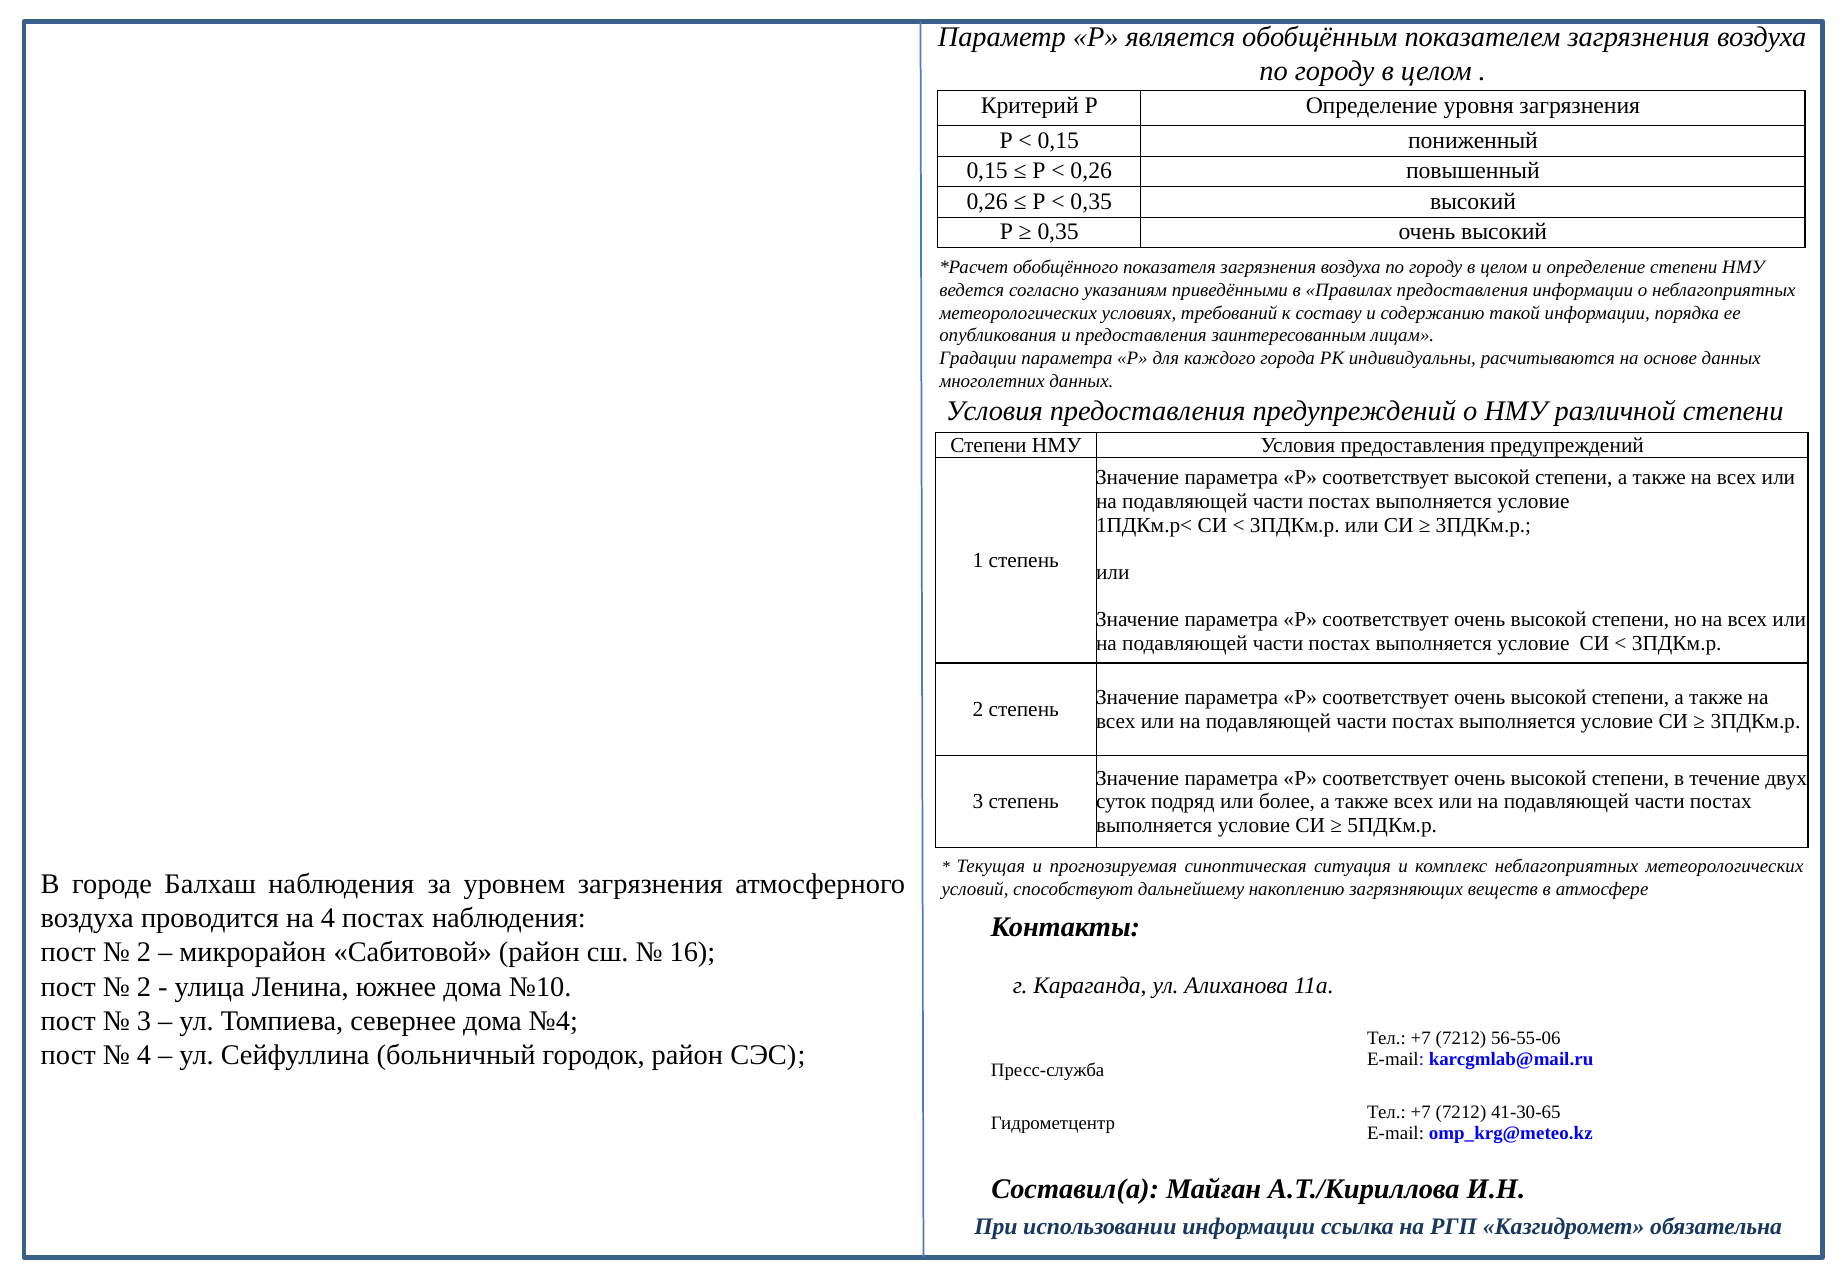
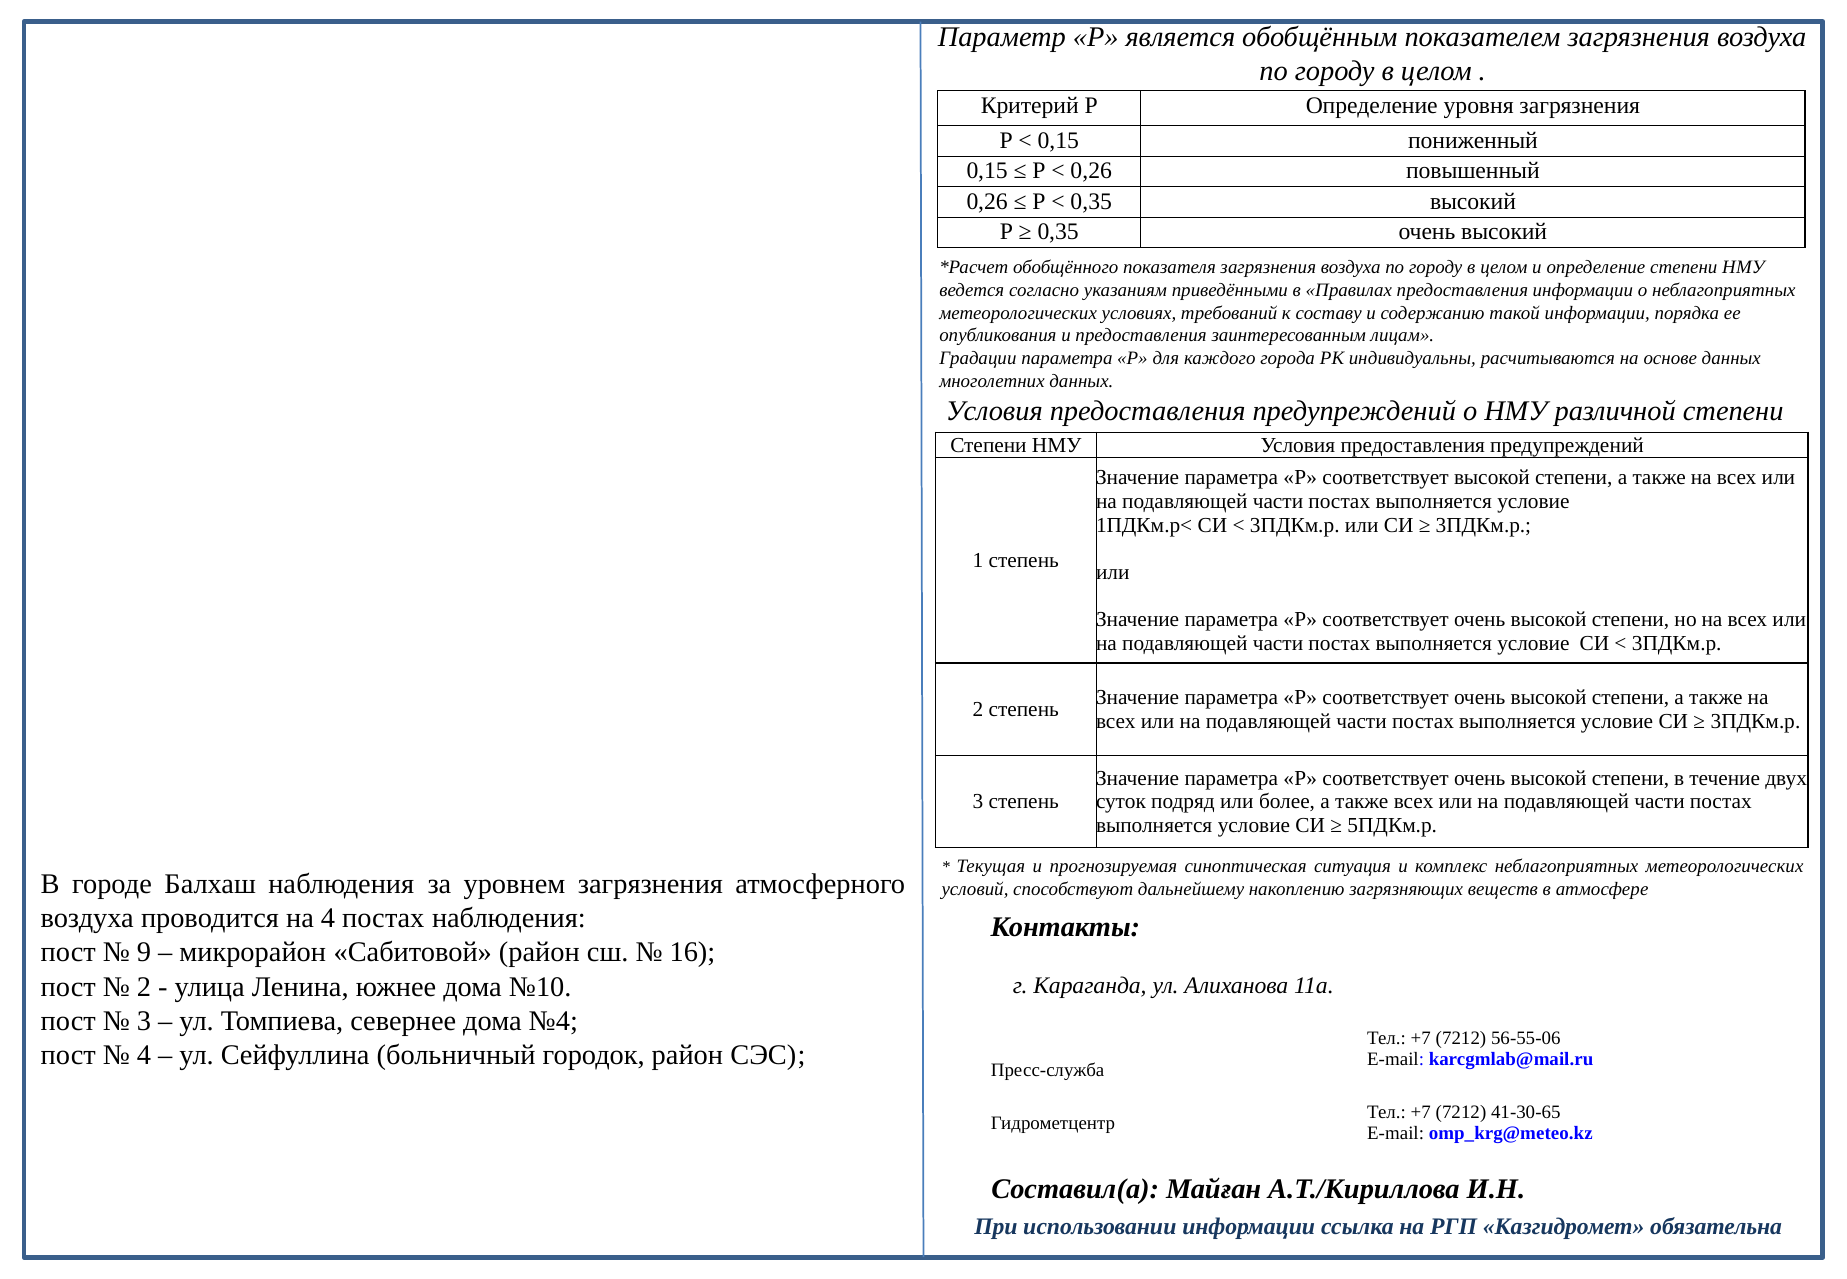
2: 2 -> 9 (144, 952)
